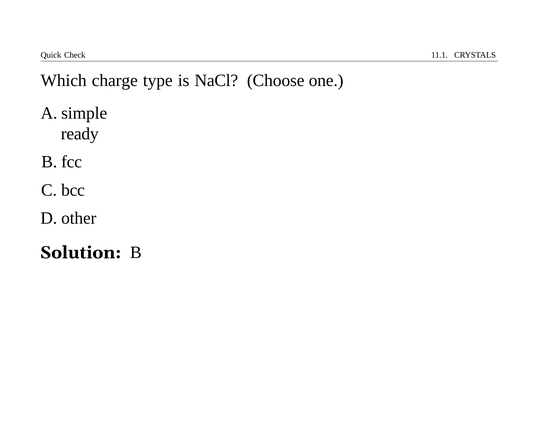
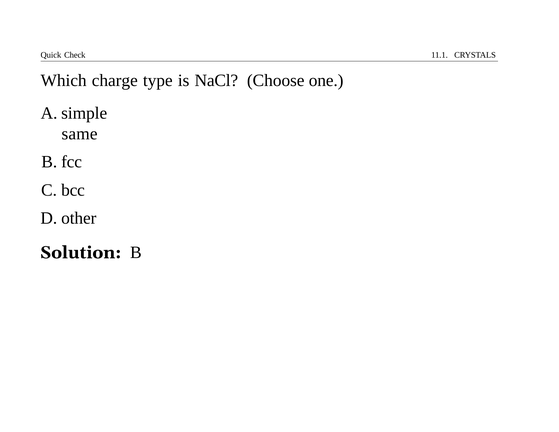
ready: ready -> same (80, 134)
